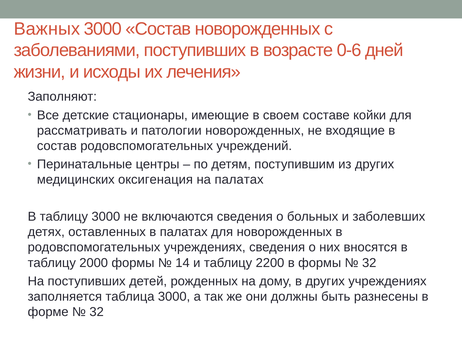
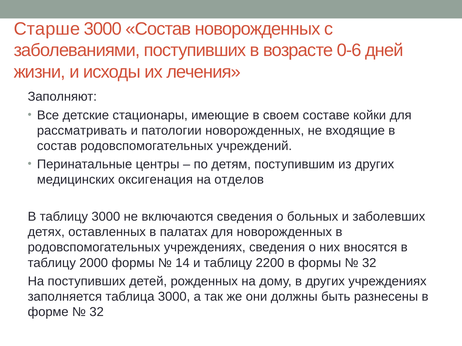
Важных: Важных -> Старше (47, 29)
на палатах: палатах -> отделов (239, 180)
